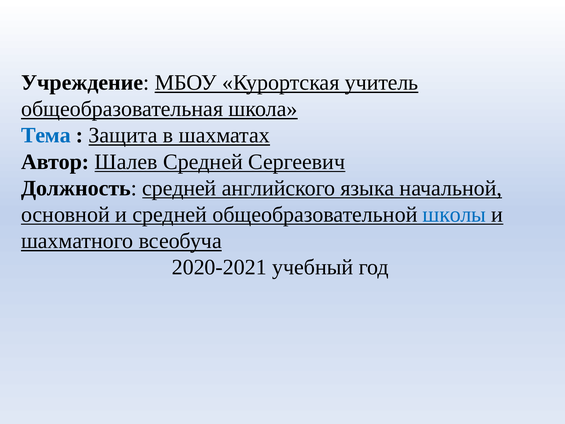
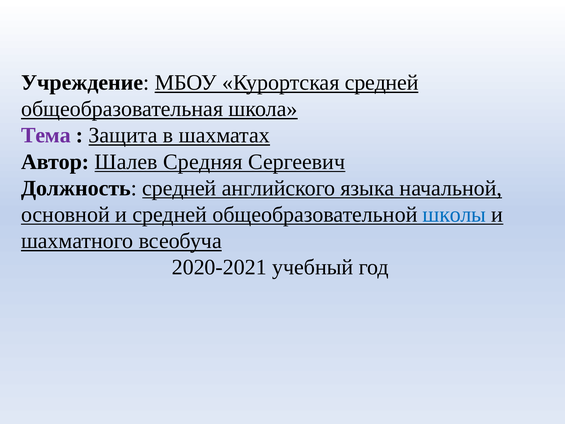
Курортская учитель: учитель -> средней (382, 83)
Тема colour: blue -> purple (46, 135)
Шалев Средней: Средней -> Средняя (203, 162)
